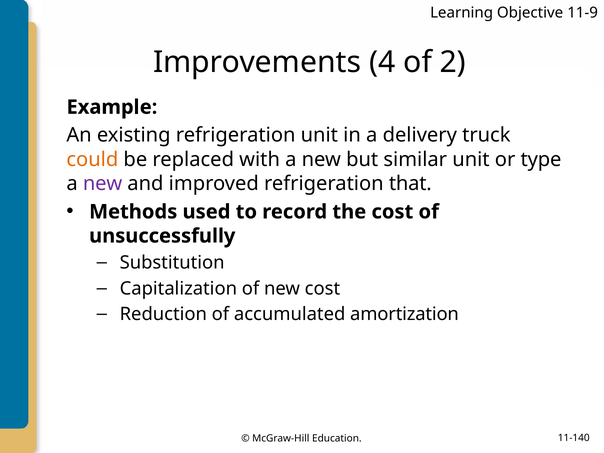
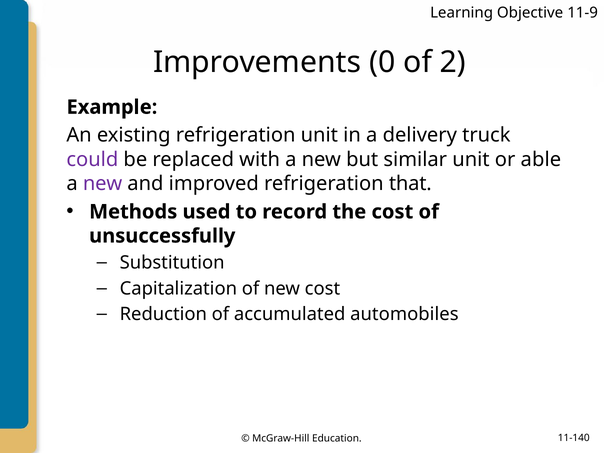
4: 4 -> 0 (382, 62)
could colour: orange -> purple (92, 159)
type: type -> able (541, 159)
amortization: amortization -> automobiles (404, 314)
